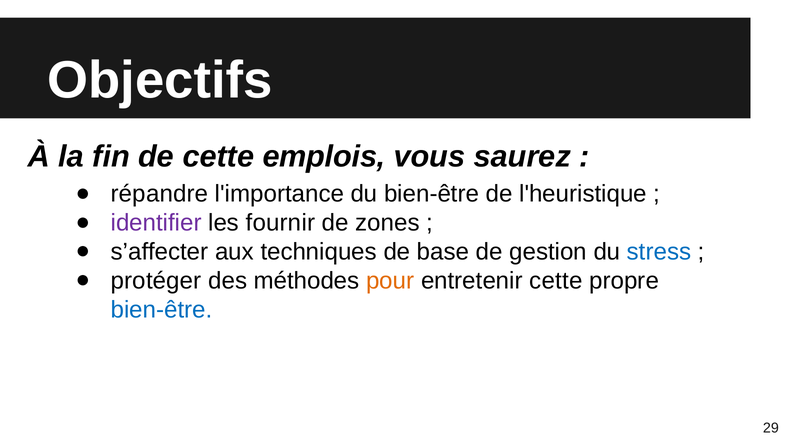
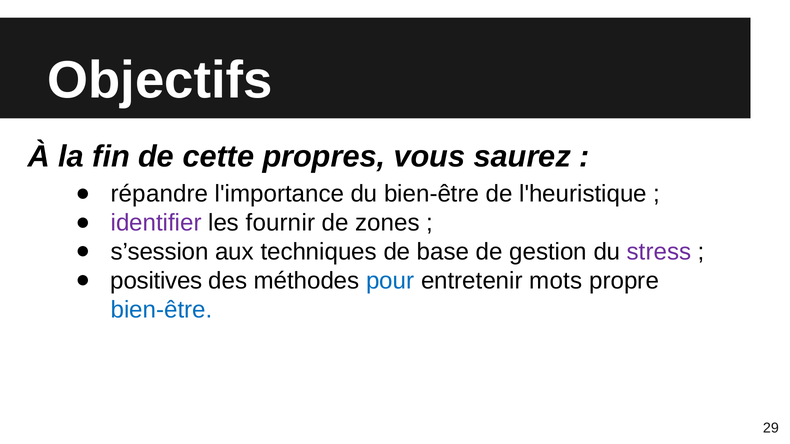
emplois: emplois -> propres (324, 157)
s’affecter: s’affecter -> s’session (160, 252)
stress colour: blue -> purple (659, 252)
protéger: protéger -> positives (156, 281)
pour colour: orange -> blue (390, 281)
entretenir cette: cette -> mots (556, 281)
